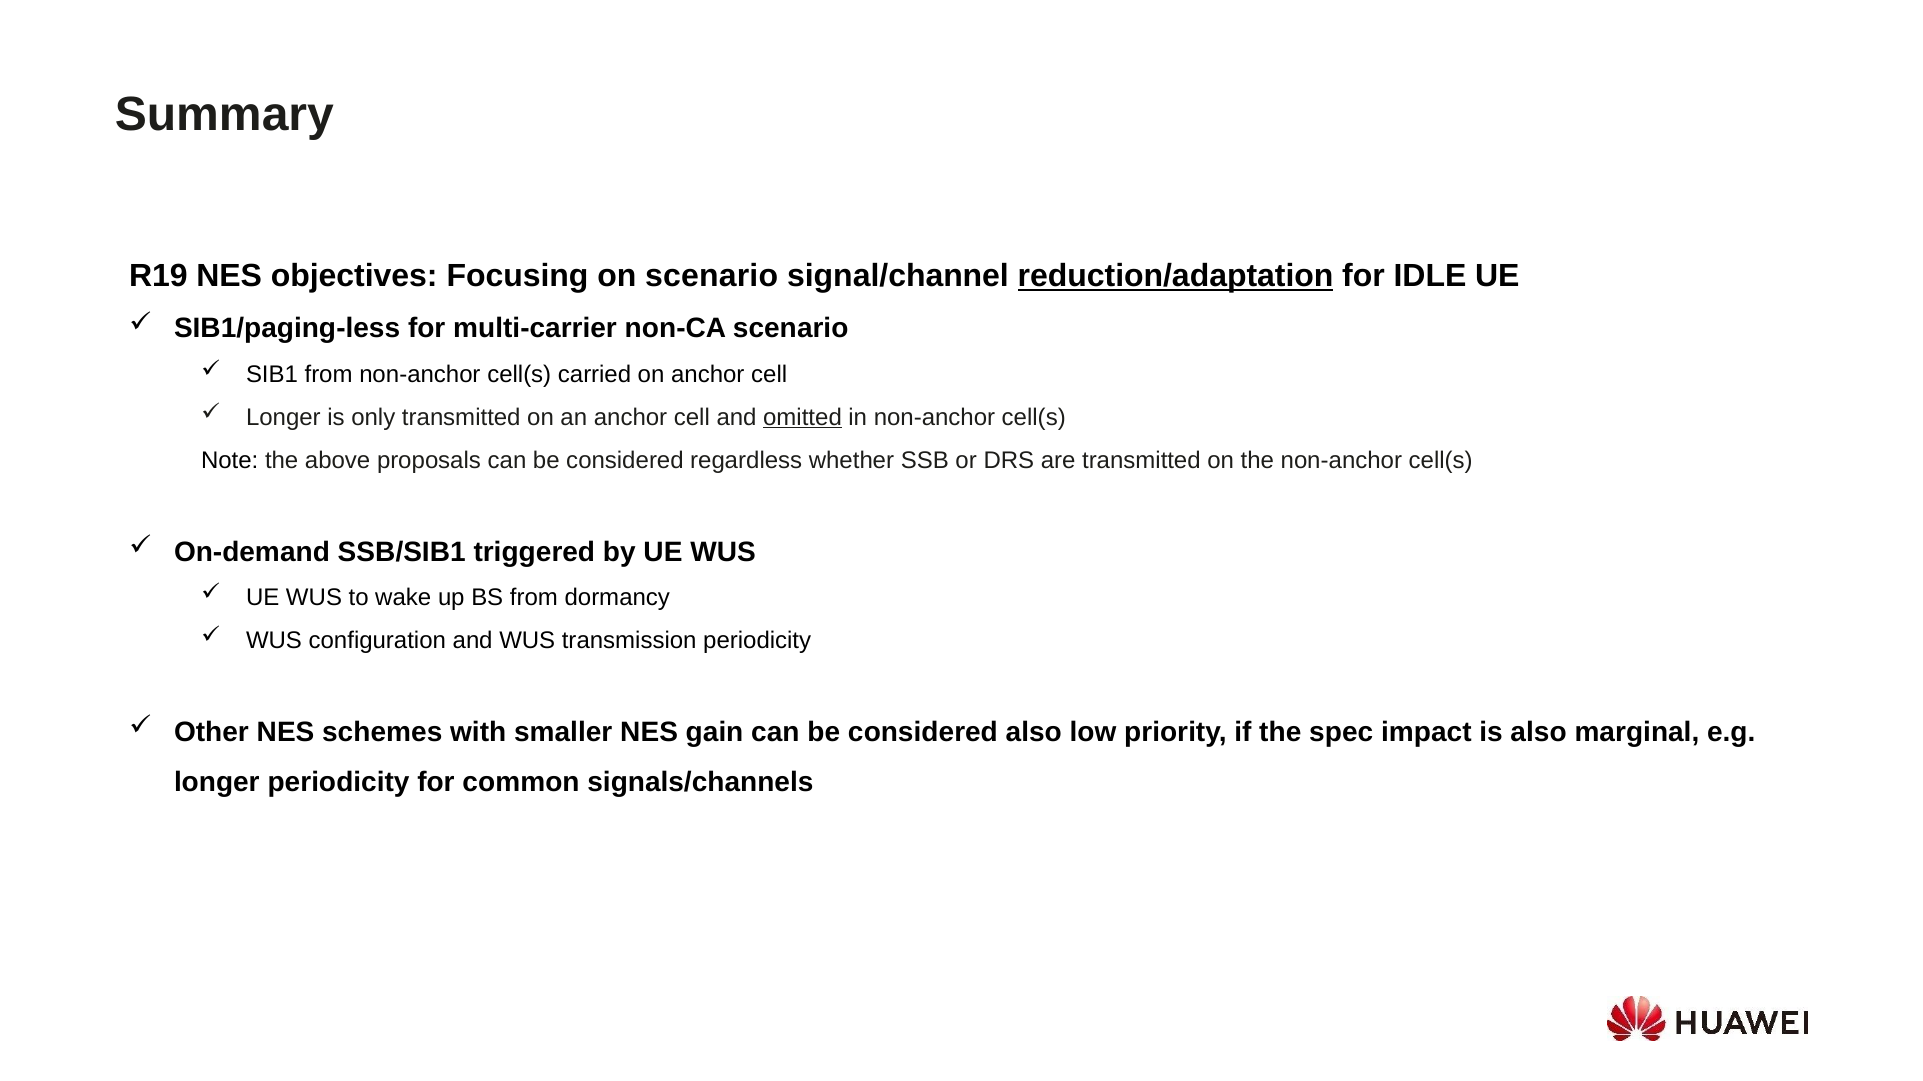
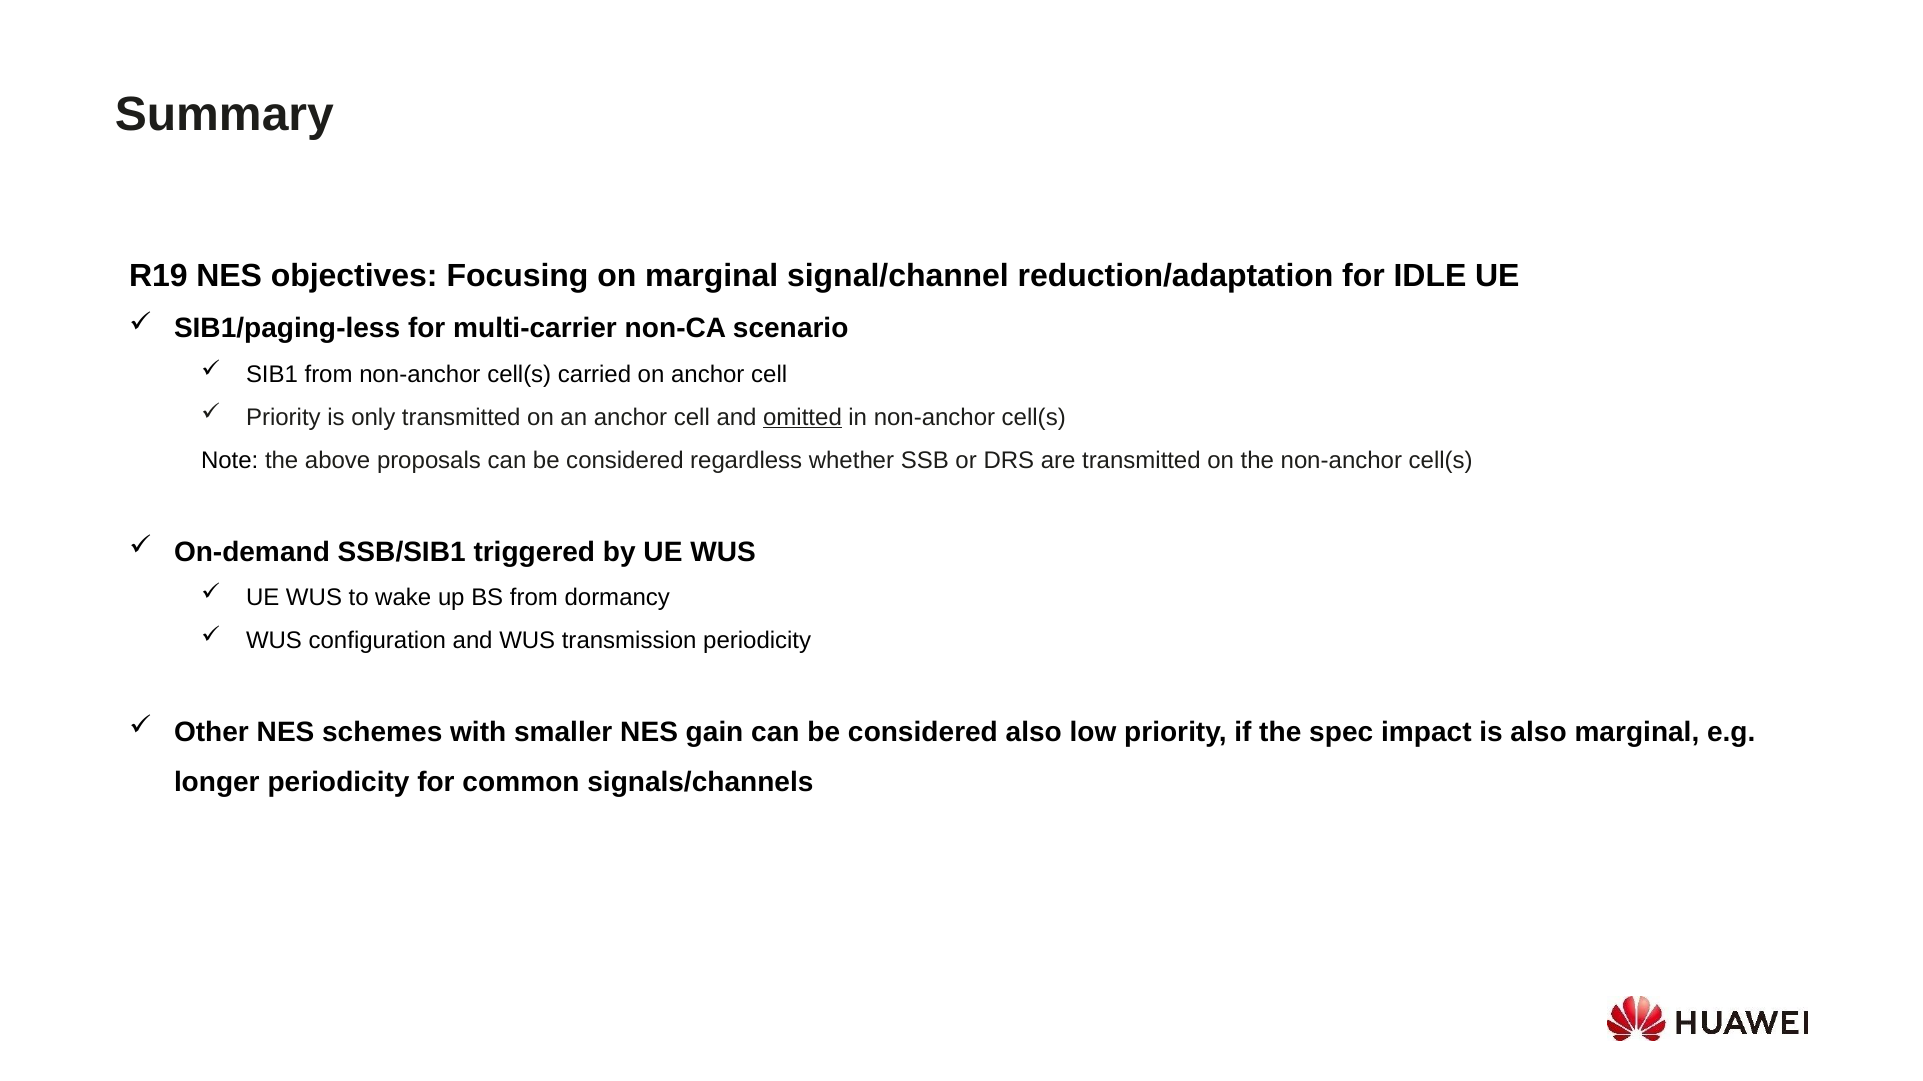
on scenario: scenario -> marginal (712, 276)
reduction/adaptation underline: present -> none (1176, 276)
Longer: Longer -> Priority (283, 417)
